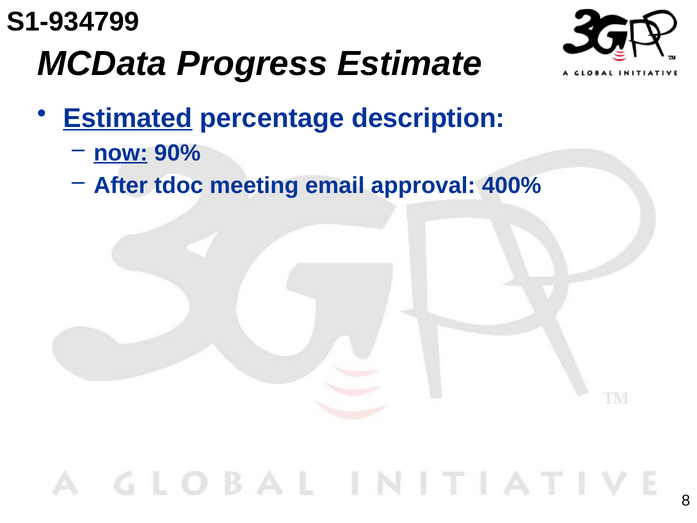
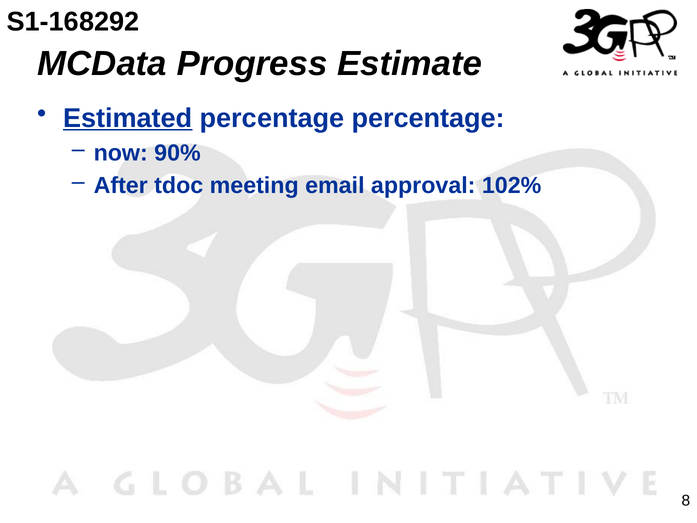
S1-934799: S1-934799 -> S1-168292 (73, 22)
percentage description: description -> percentage (428, 118)
now underline: present -> none (121, 153)
400%: 400% -> 102% (512, 185)
